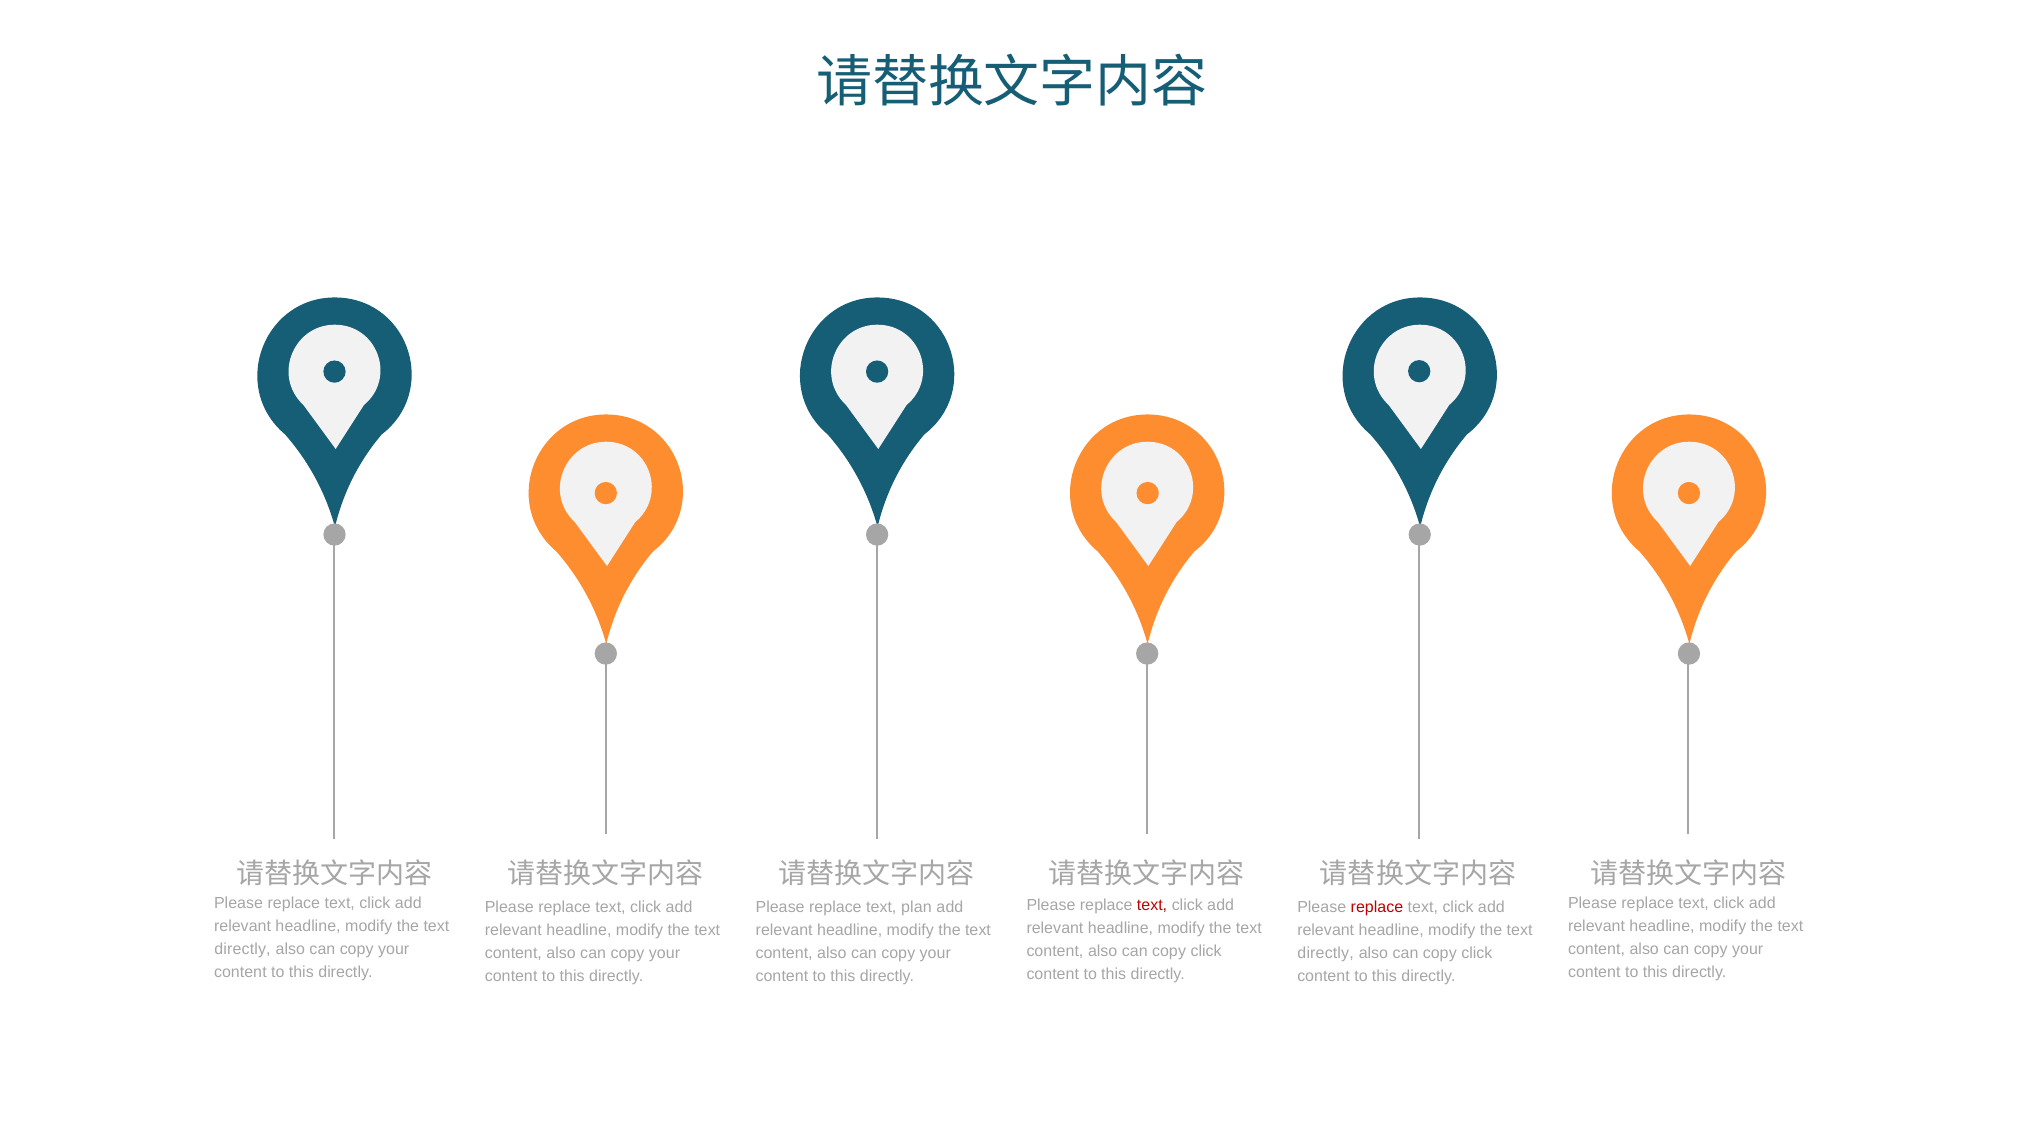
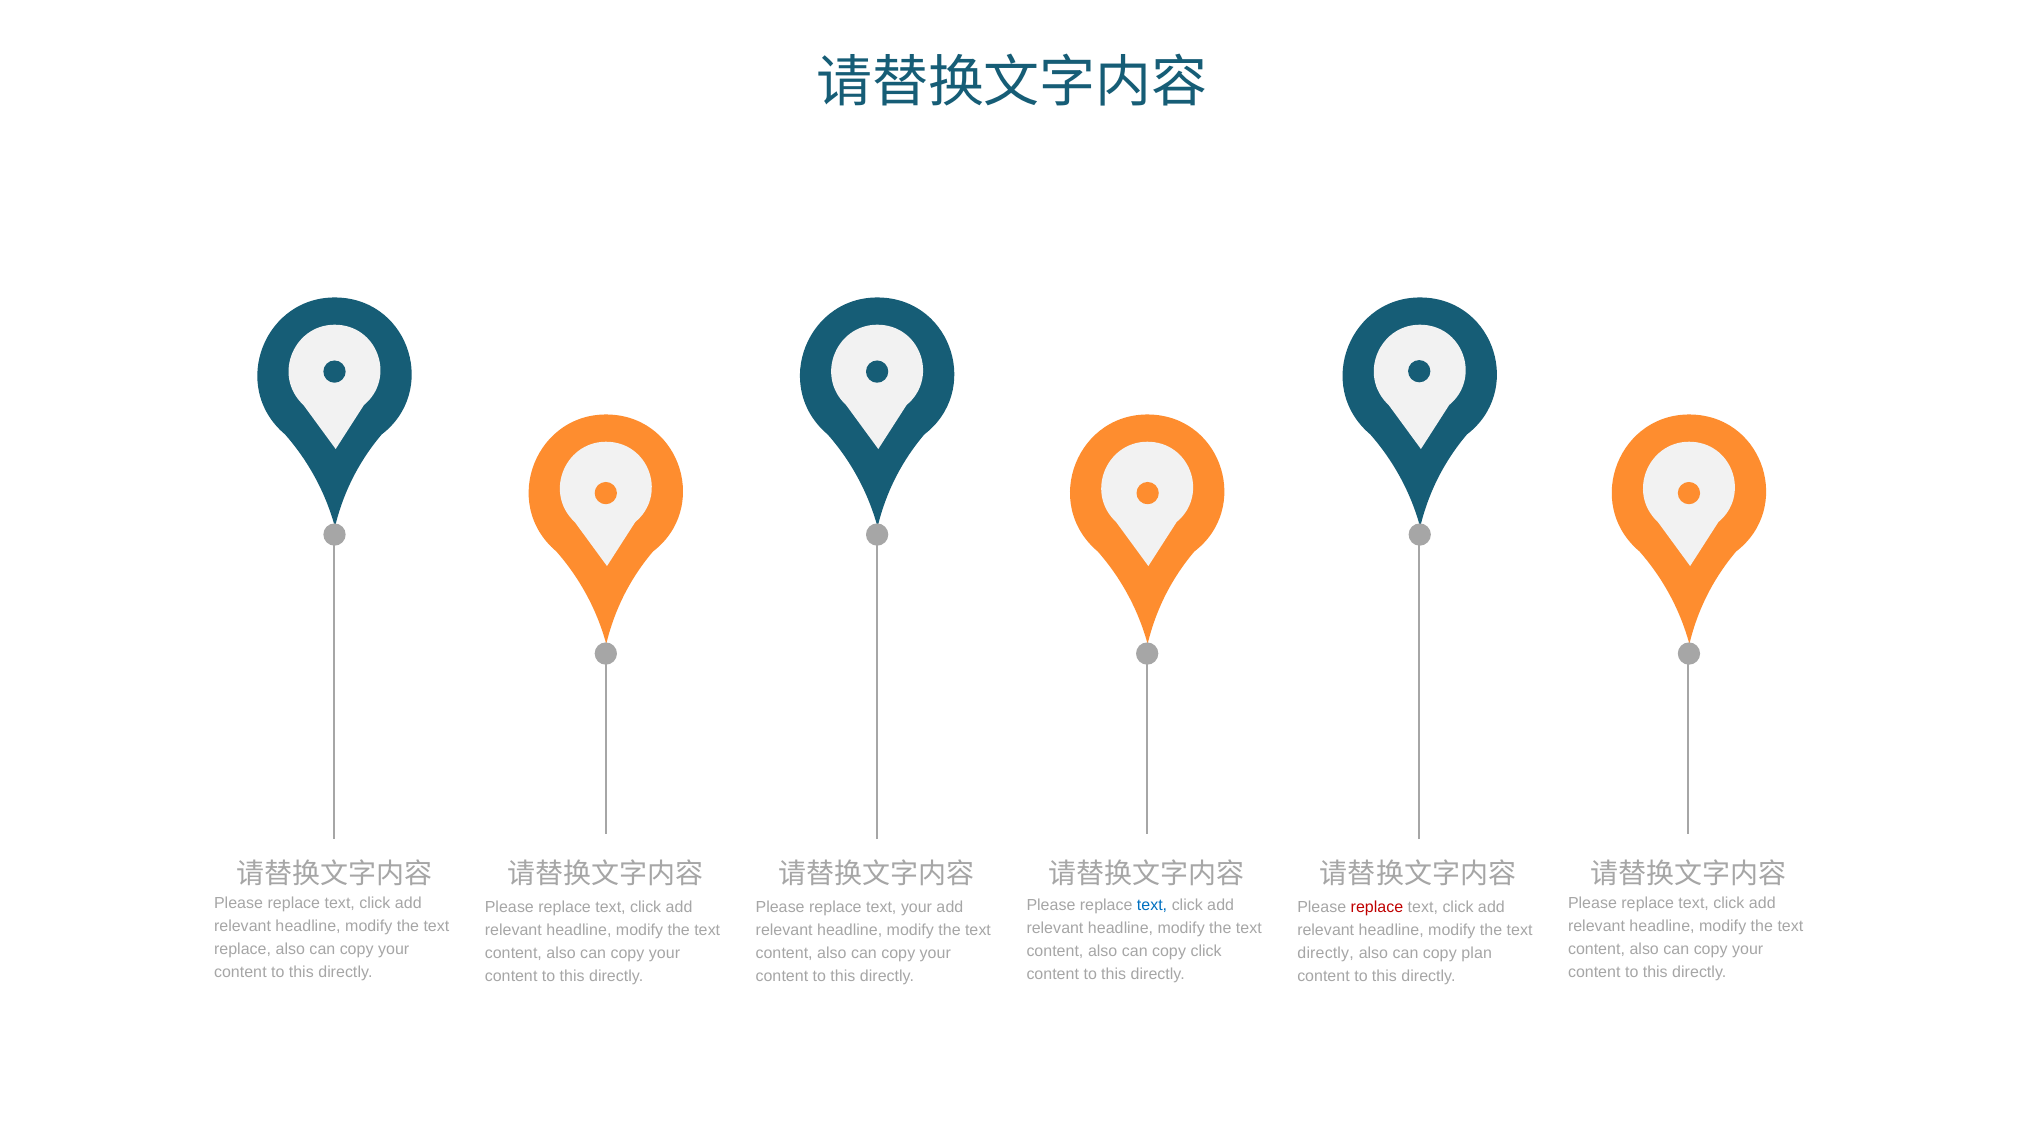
text colour: red -> blue (1152, 906)
text plan: plan -> your (917, 908)
directly: directly -> replace (243, 949)
click: click -> plan (1477, 954)
